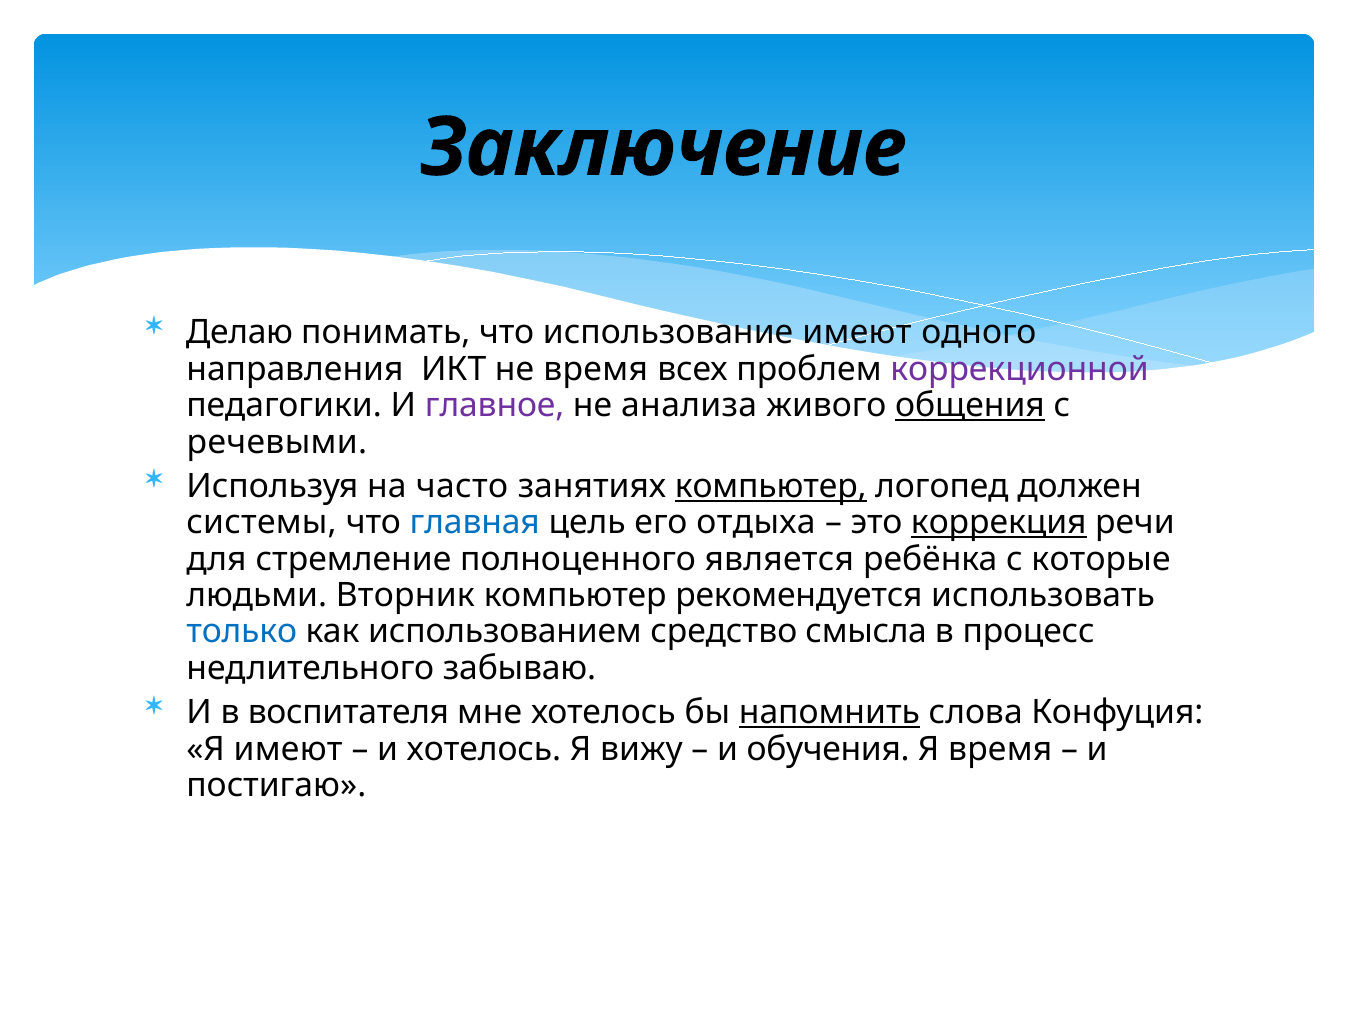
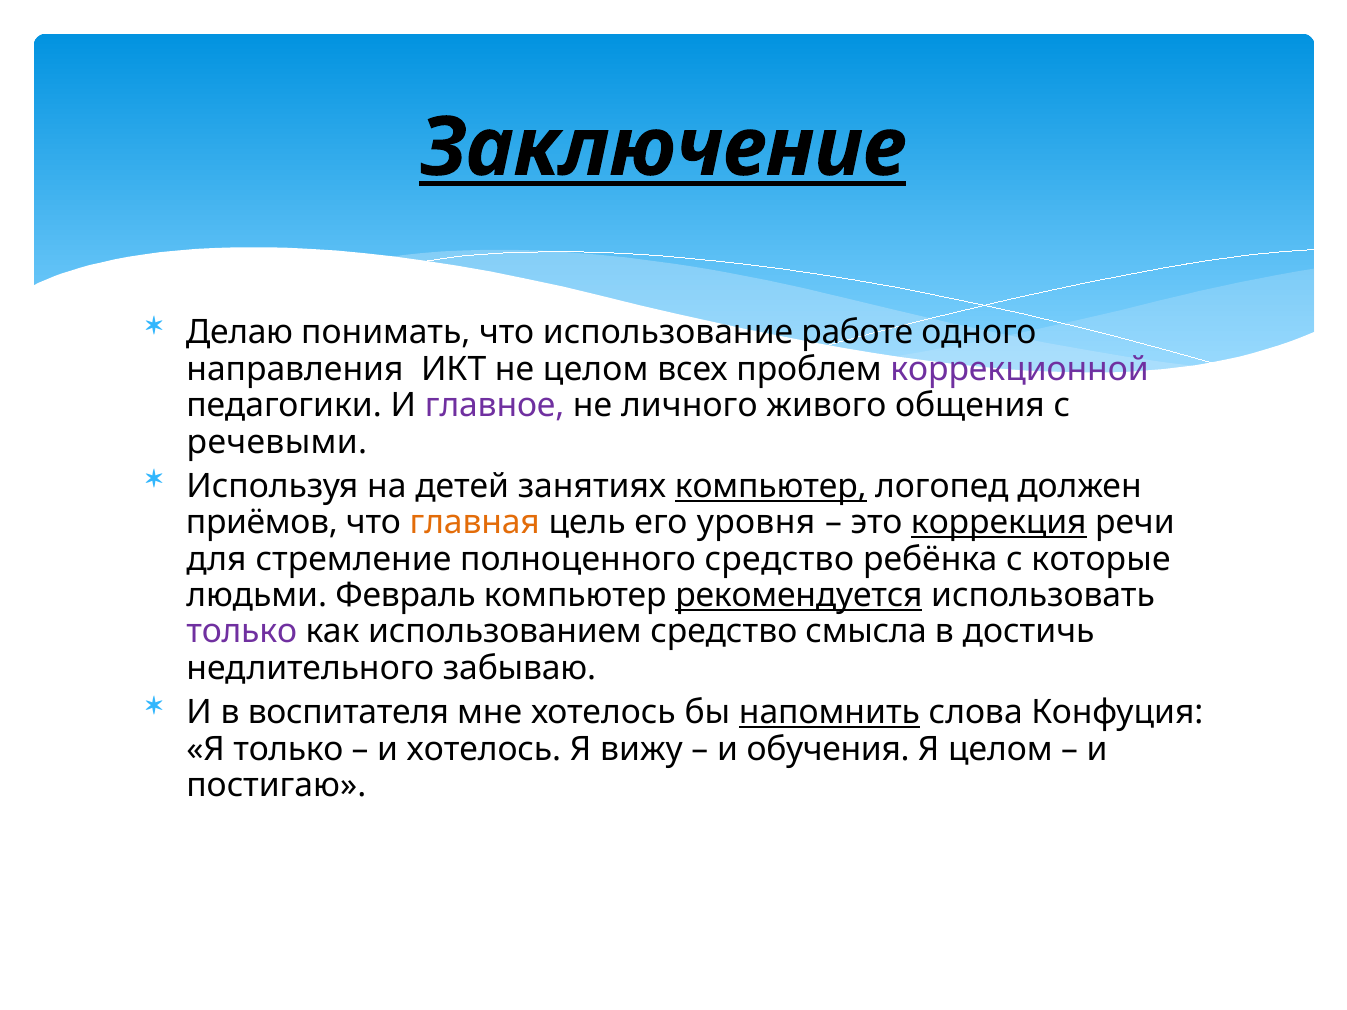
Заключение underline: none -> present (663, 148)
использование имеют: имеют -> работе (857, 333)
не время: время -> целом (596, 369)
анализа: анализа -> личного (689, 406)
общения underline: present -> none (970, 406)
часто: часто -> детей (462, 486)
системы: системы -> приёмов (262, 523)
главная colour: blue -> orange (475, 523)
отдыха: отдыха -> уровня (756, 523)
полноценного является: является -> средство (779, 559)
Вторник: Вторник -> Февраль (406, 596)
рекомендуется underline: none -> present (799, 596)
только colour: blue -> purple (242, 632)
процесс: процесс -> достичь (1029, 632)
Я имеют: имеют -> только (288, 749)
Я время: время -> целом (1000, 749)
